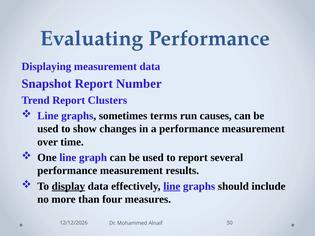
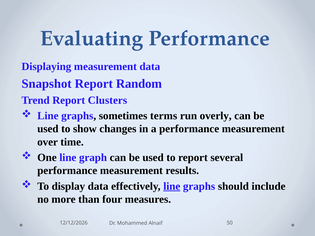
Number: Number -> Random (139, 84)
causes: causes -> overly (216, 116)
display underline: present -> none (68, 186)
